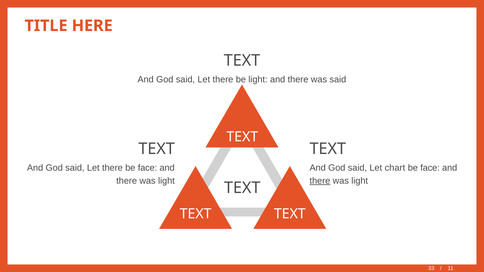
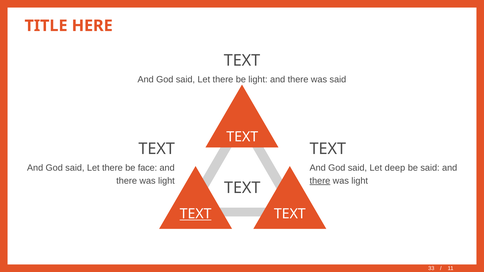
chart: chart -> deep (395, 168)
face: face -> said (430, 168)
TEXT underline: none -> present (196, 214)
